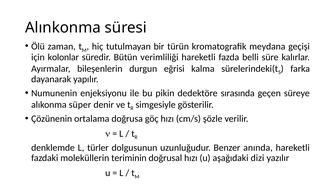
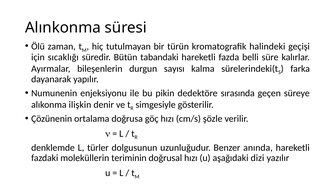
meydana: meydana -> halindeki (267, 47)
kolonlar: kolonlar -> sıcaklığı (63, 57)
verimliliği: verimliliği -> tabandaki (159, 57)
eğrisi: eğrisi -> sayısı (174, 69)
süper: süper -> ilişkin (80, 105)
